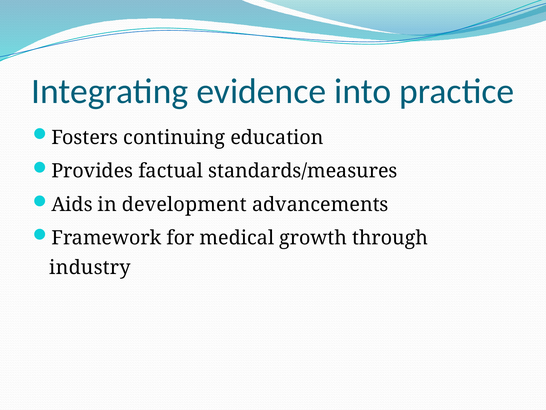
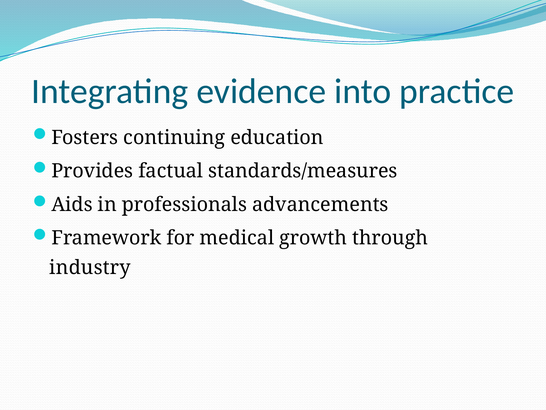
development: development -> professionals (184, 204)
